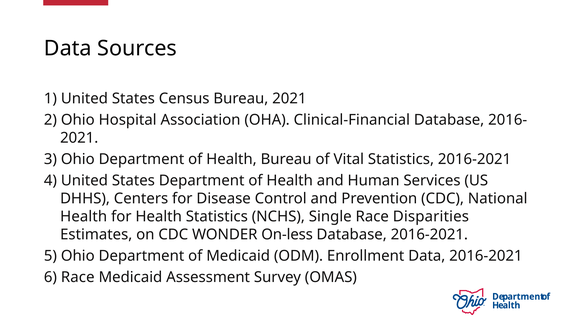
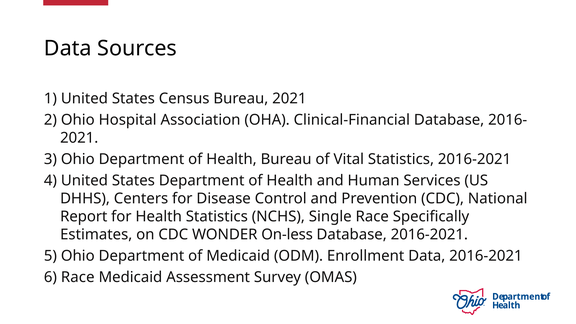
Health: Health -> Report (84, 217)
Disparities: Disparities -> Specifically (431, 217)
